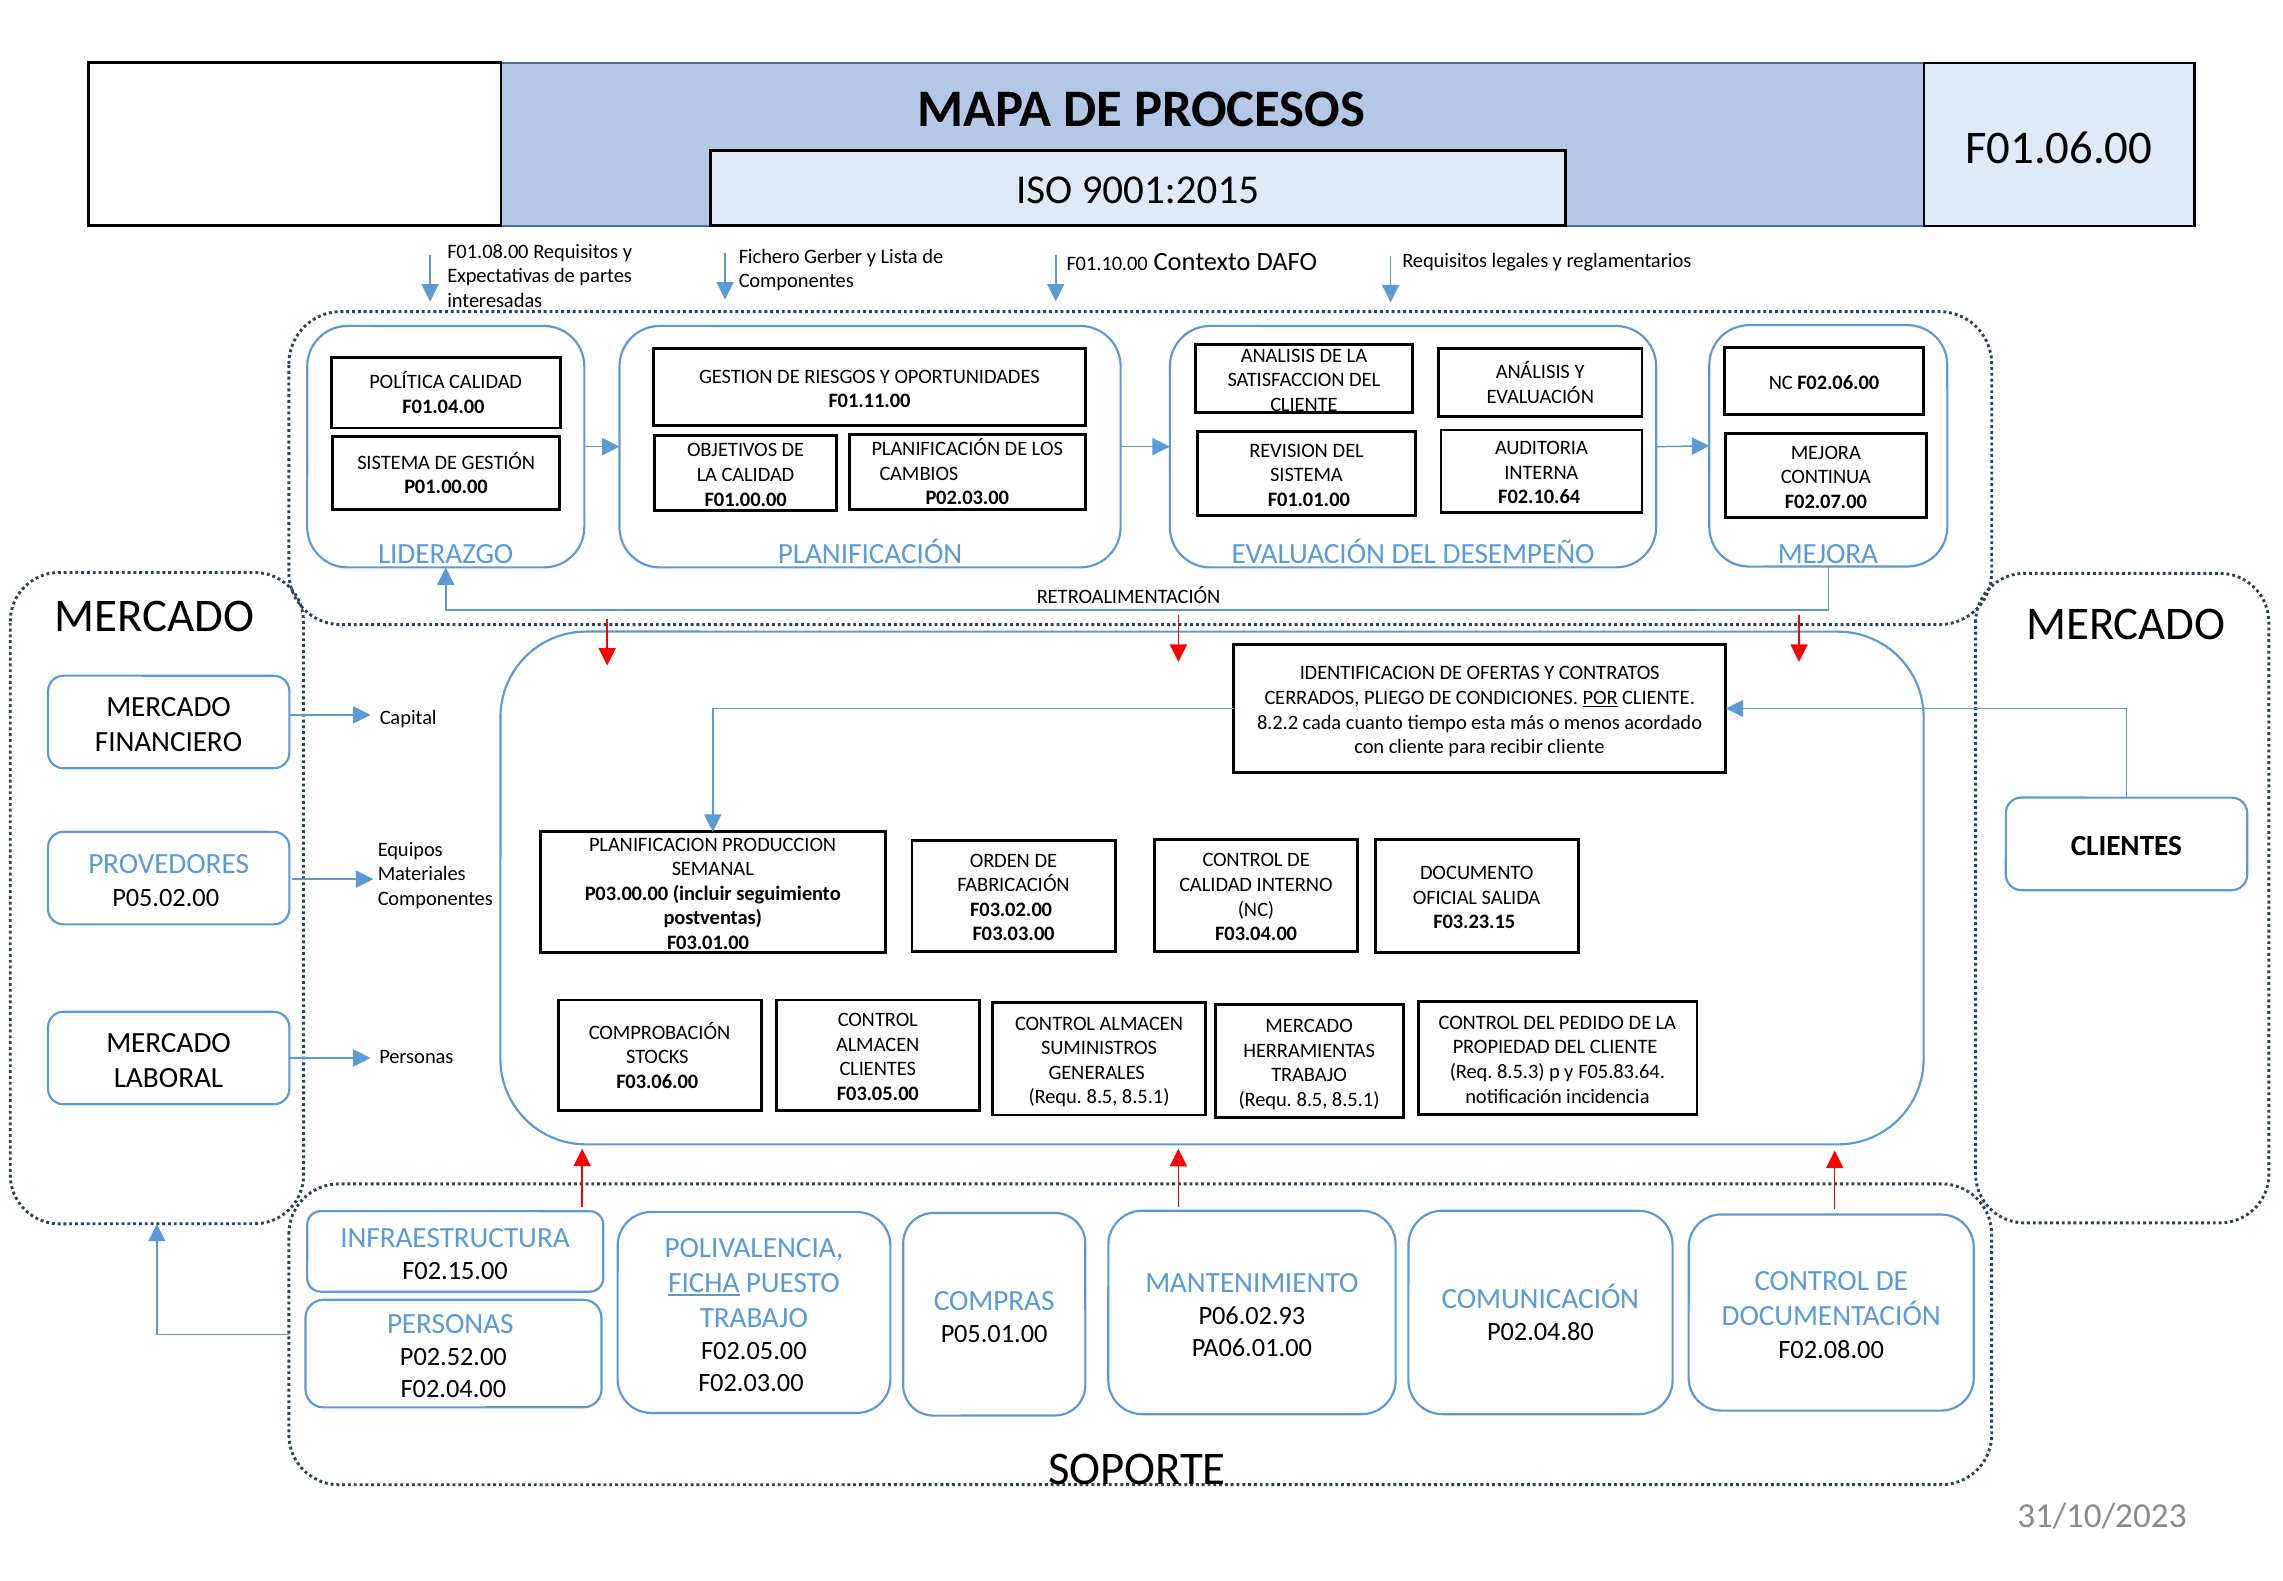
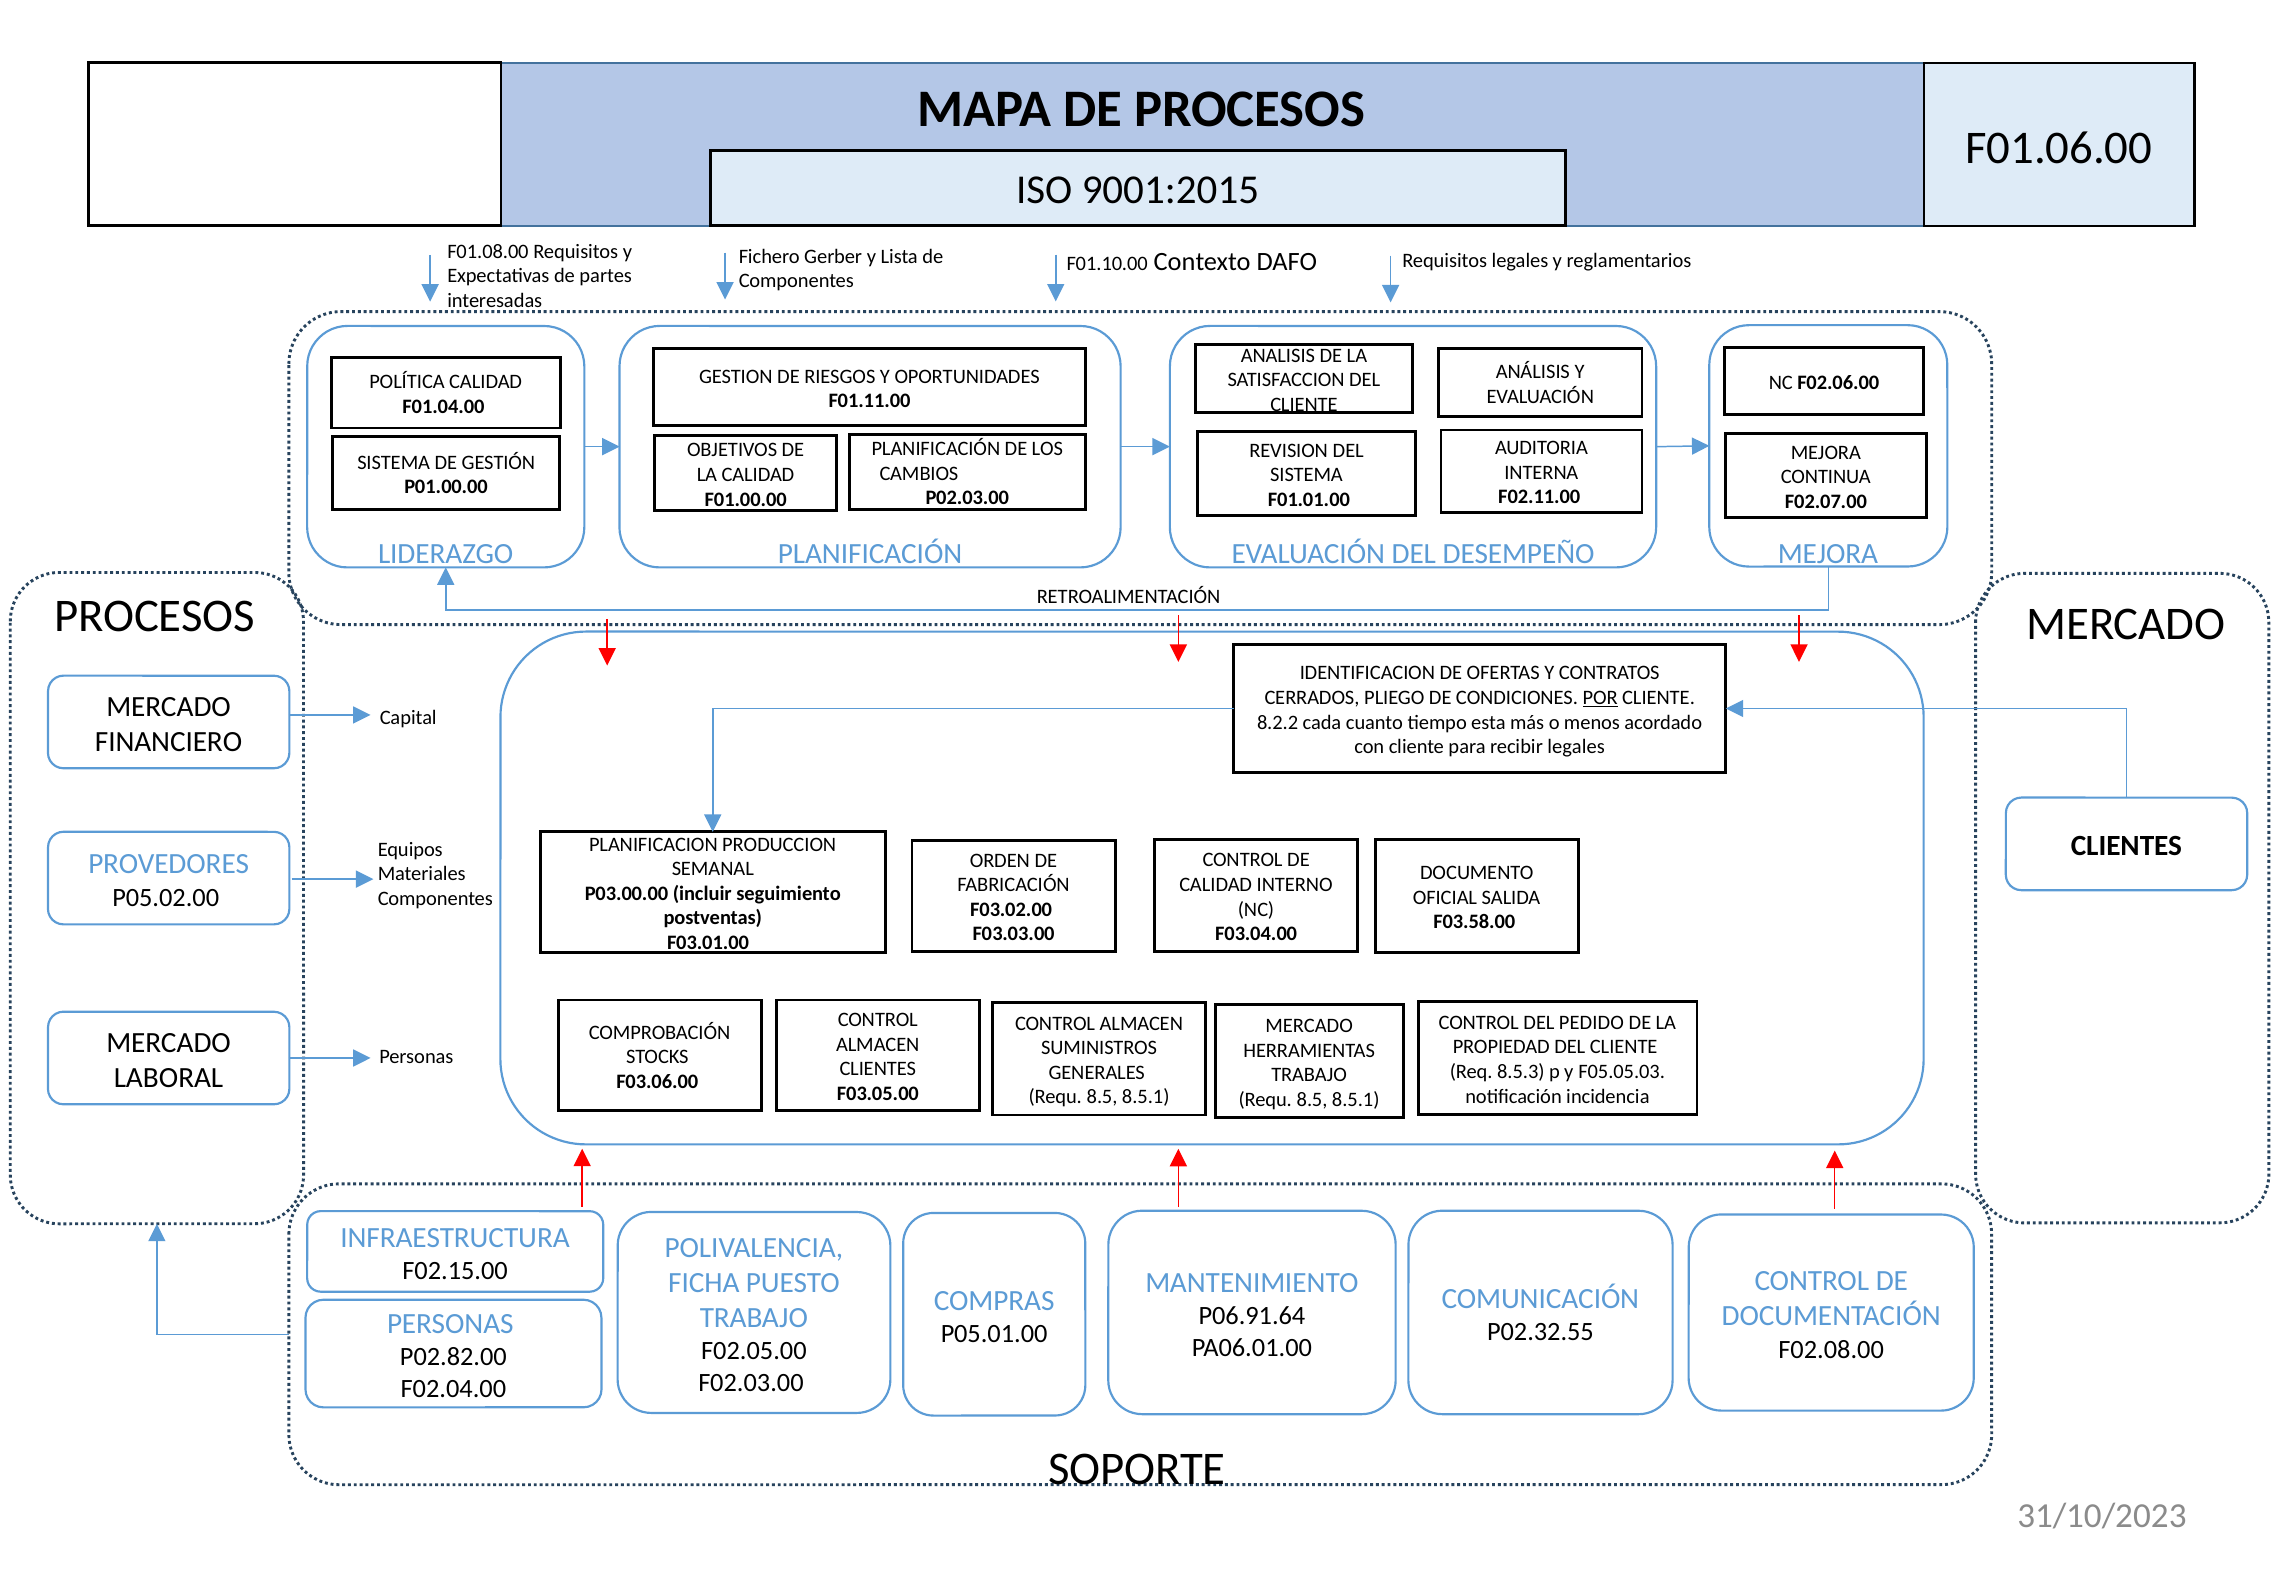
F02.10.64: F02.10.64 -> F02.11.00 (1539, 497)
MERCADO: MERCADO -> PROCESOS (155, 616)
recibir cliente: cliente -> legales (1576, 747)
F03.23.15: F03.23.15 -> F03.58.00 (1474, 922)
F05.83.64: F05.83.64 -> F05.05.03 (1622, 1071)
FICHA underline: present -> none (704, 1282)
P06.02.93: P06.02.93 -> P06.91.64 (1252, 1316)
P02.04.80: P02.04.80 -> P02.32.55 (1540, 1331)
P02.52.00: P02.52.00 -> P02.82.00 (453, 1357)
